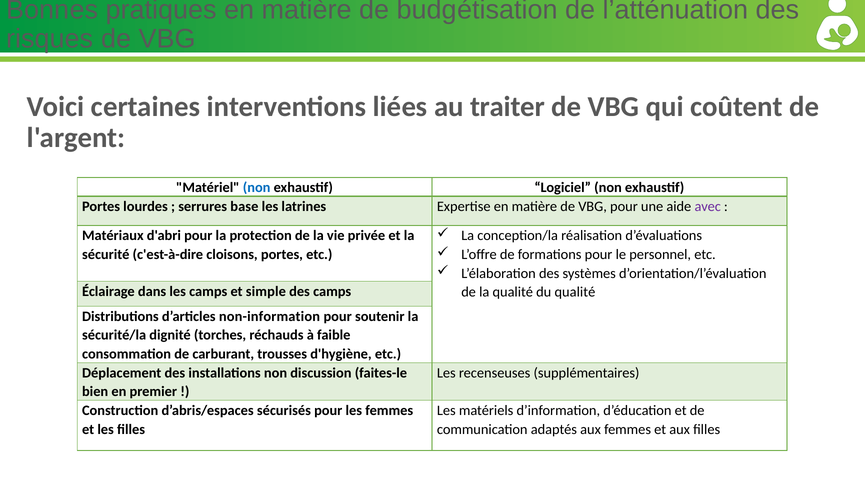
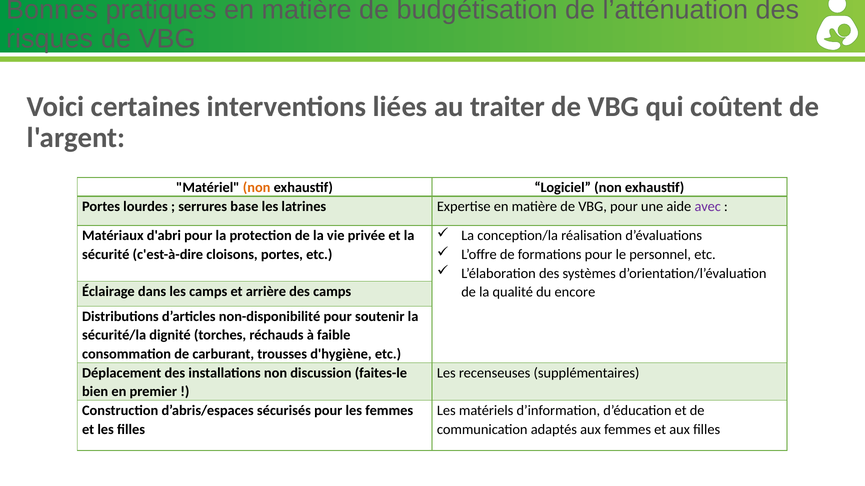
non colour: blue -> orange (257, 188)
simple: simple -> arrière (266, 292)
du qualité: qualité -> encore (575, 292)
non-information: non-information -> non-disponibilité (270, 317)
